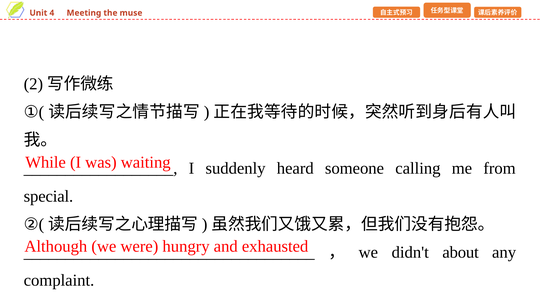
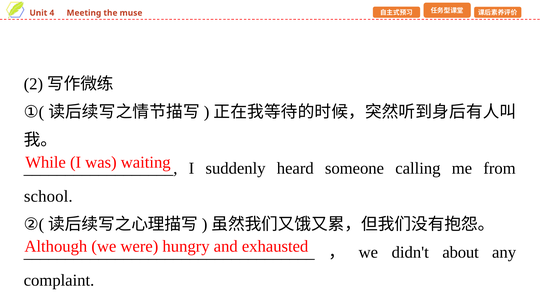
special: special -> school (48, 196)
